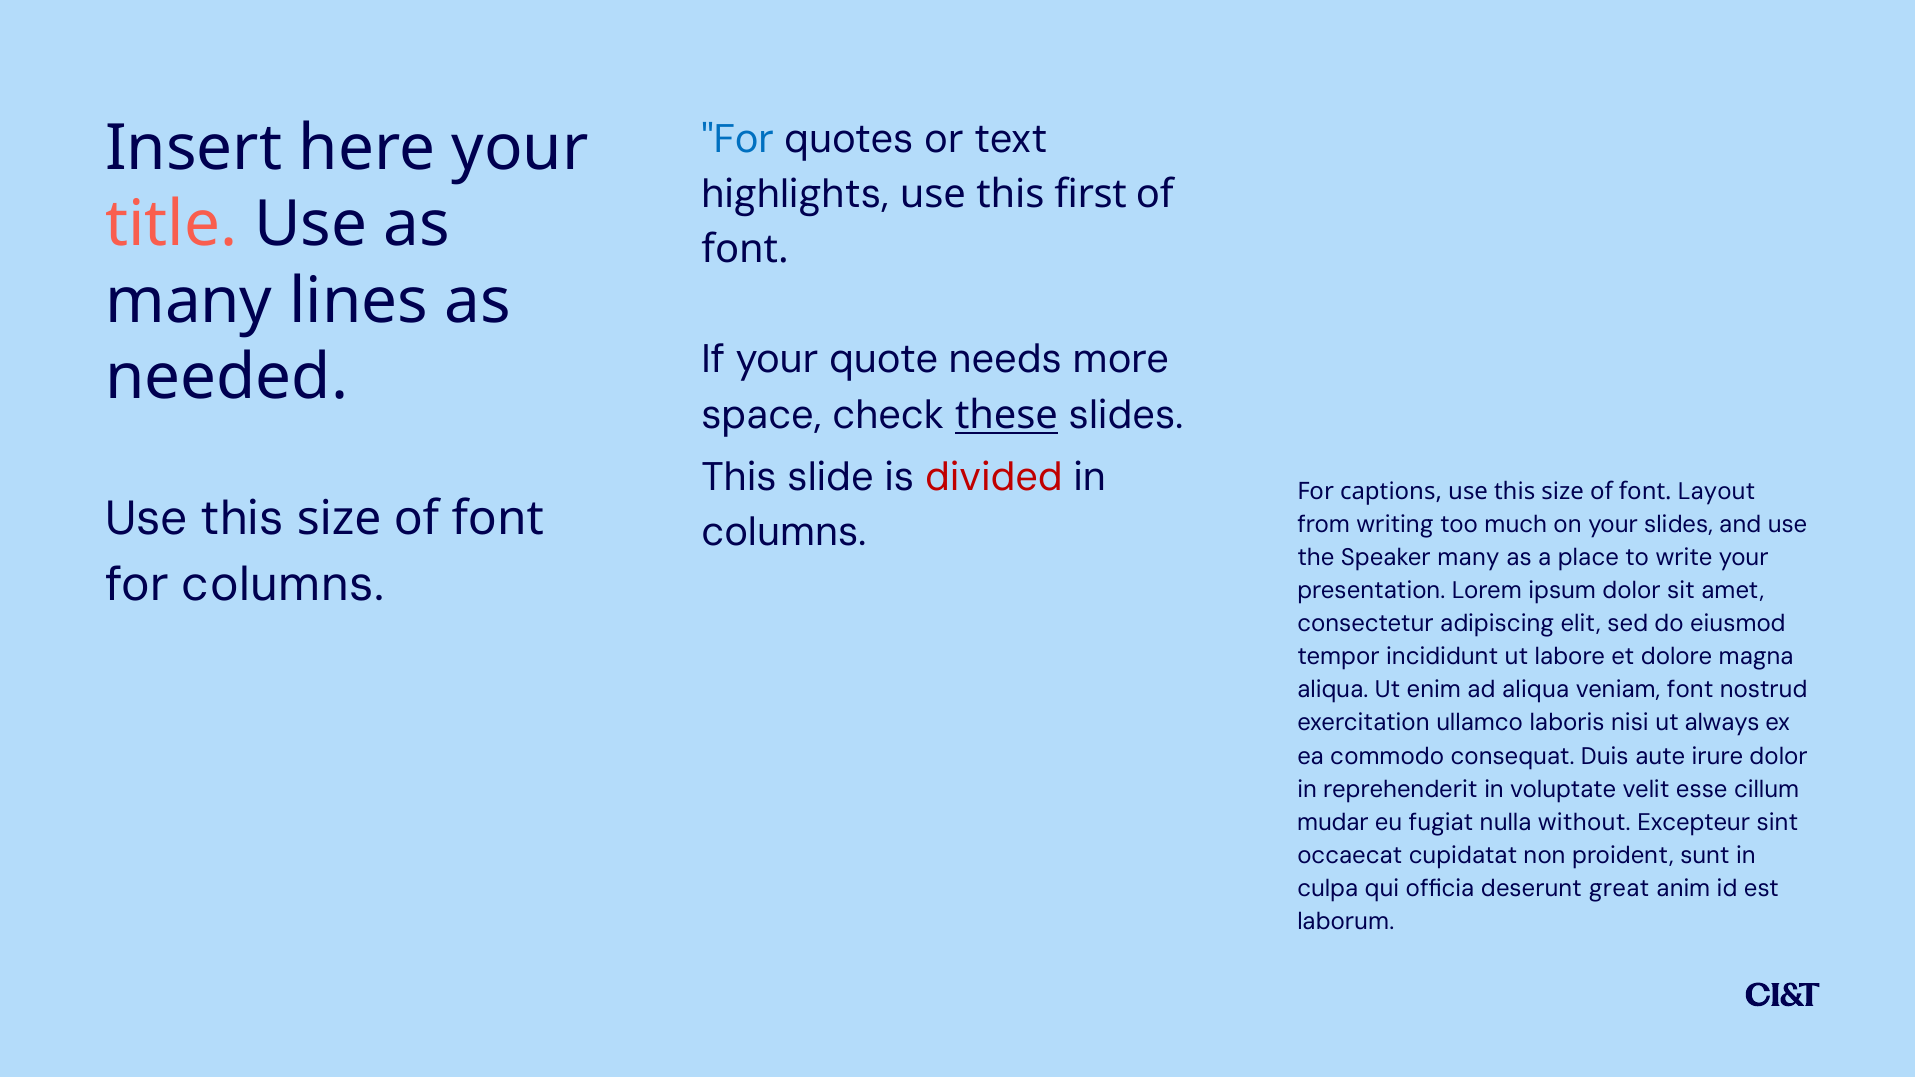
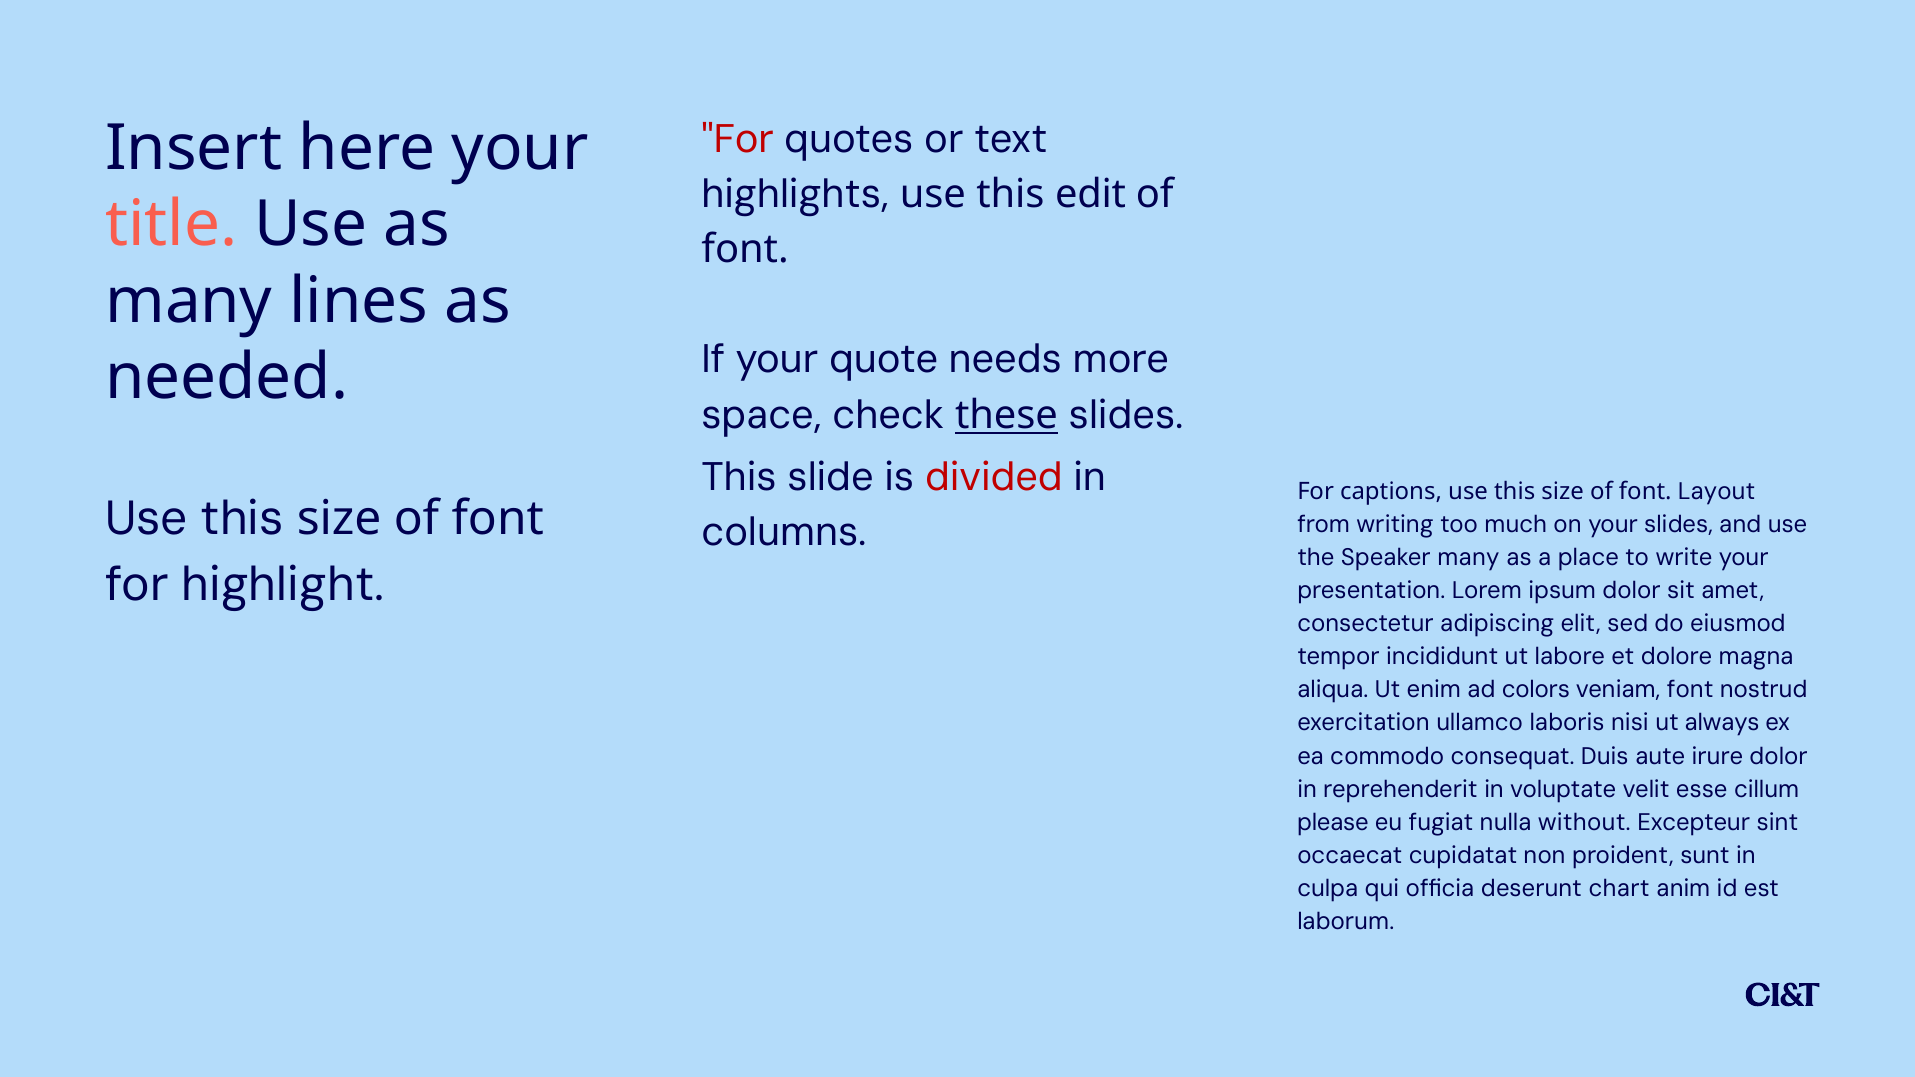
For colour: blue -> red (738, 139)
first: first -> edit (1091, 194)
for columns: columns -> highlight (283, 584)
ad aliqua: aliqua -> colors (1536, 690)
mudar: mudar -> please (1333, 822)
great: great -> chart (1619, 889)
